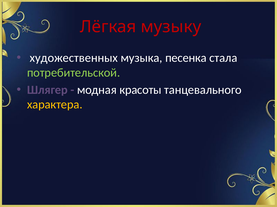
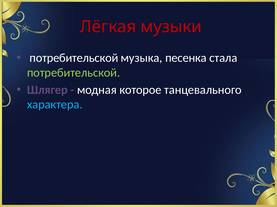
музыку: музыку -> музыки (171, 27)
художественных: художественных -> потребительской (74, 58)
красоты: красоты -> которое (140, 90)
характера colour: yellow -> light blue (55, 105)
